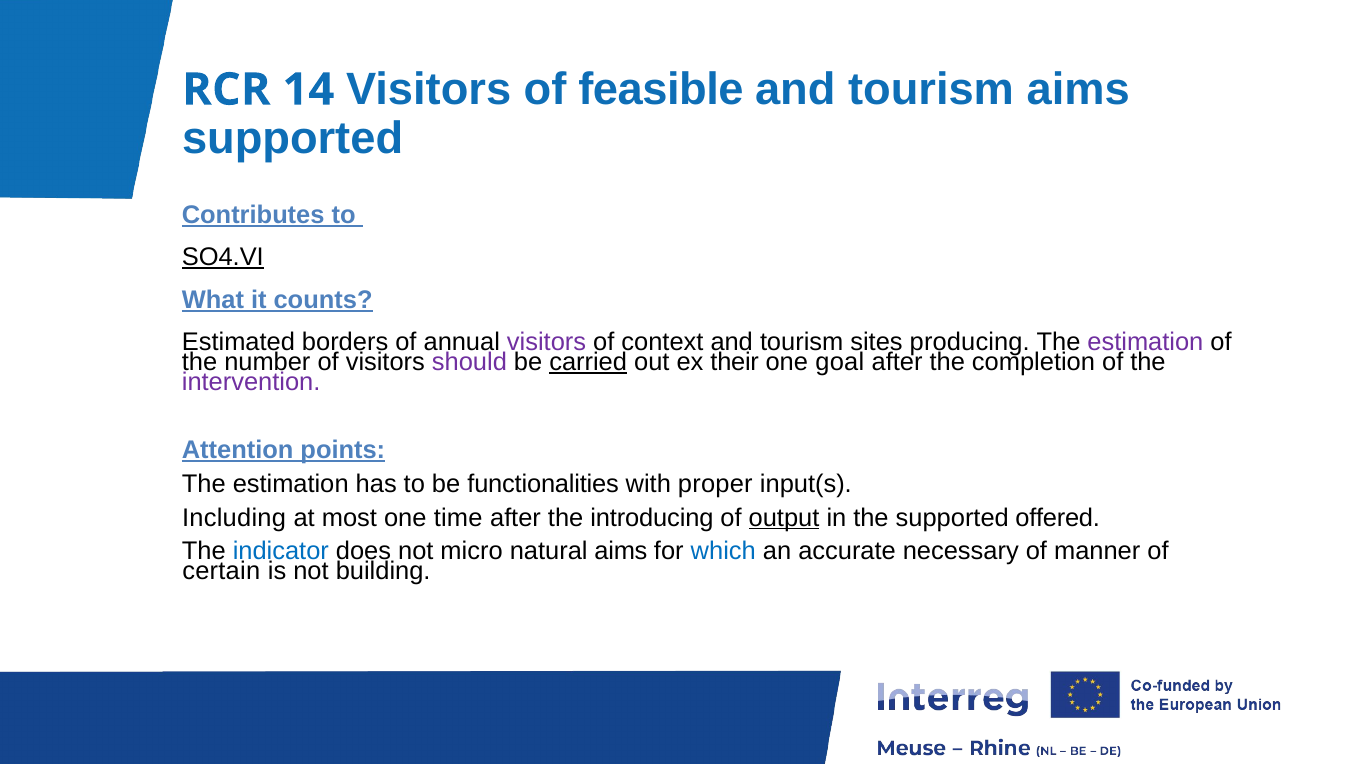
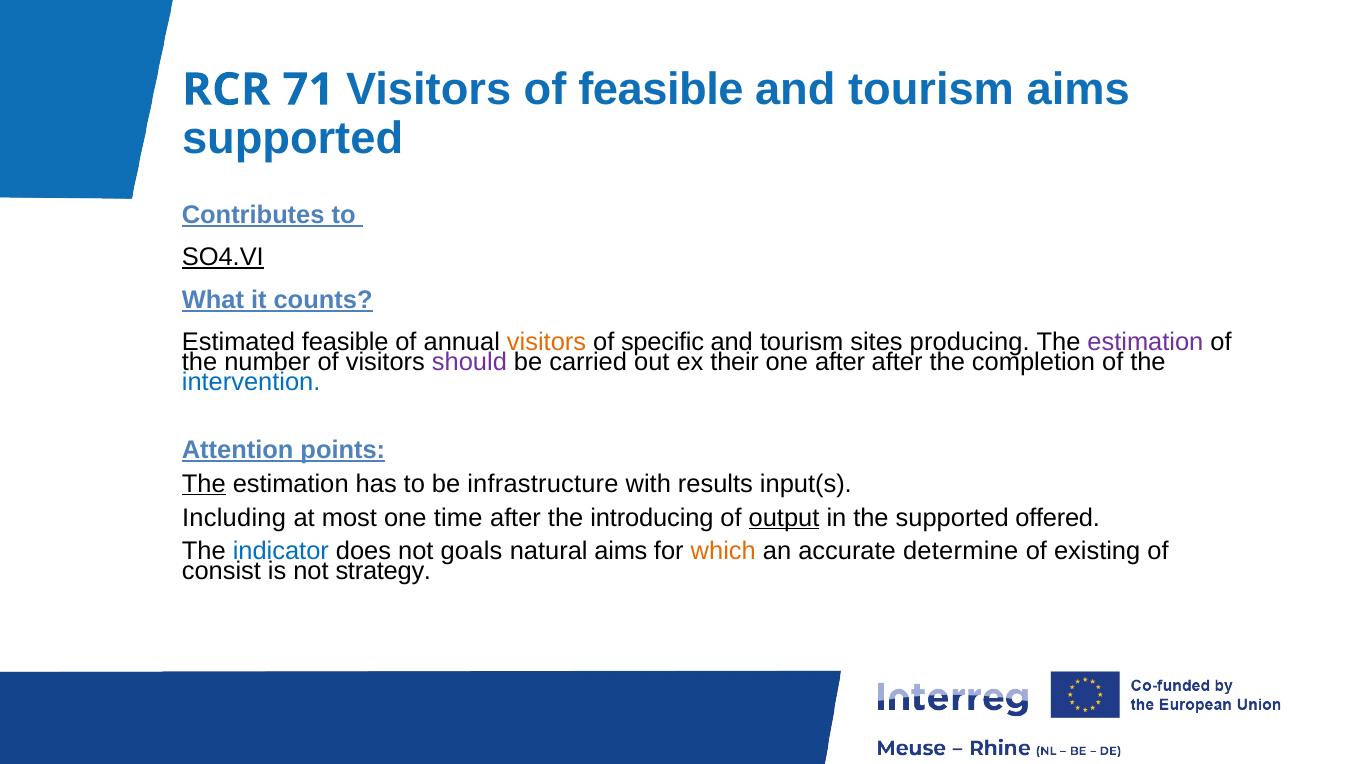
14: 14 -> 71 (308, 90)
Estimated borders: borders -> feasible (345, 342)
visitors colour: purple -> orange (547, 342)
context: context -> specific (663, 342)
carried underline: present -> none (588, 362)
one goal: goal -> after (840, 362)
intervention colour: purple -> blue (251, 382)
The underline: none -> present (204, 484)
functionalities: functionalities -> infrastructure (543, 484)
proper: proper -> results (715, 484)
micro: micro -> goals (471, 551)
which colour: blue -> orange (723, 551)
necessary: necessary -> determine (961, 551)
manner: manner -> existing (1097, 551)
certain: certain -> consist (221, 571)
building: building -> strategy (383, 571)
